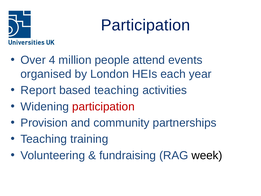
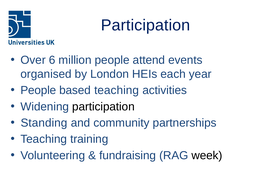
4: 4 -> 6 (52, 60)
Report: Report -> People (38, 90)
participation colour: red -> black (103, 106)
Provision: Provision -> Standing (44, 123)
